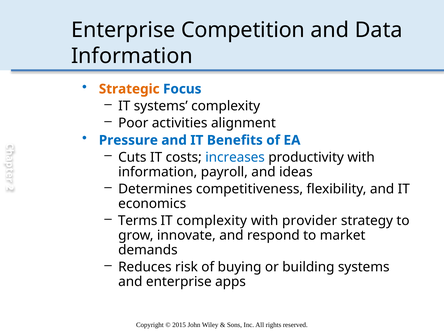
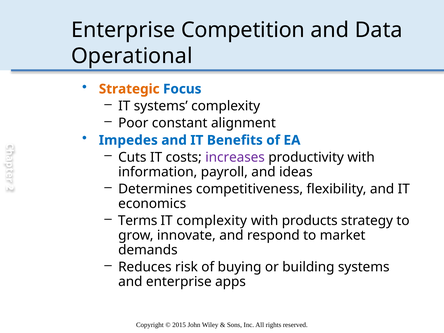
Information: Information -> Operational (132, 56)
activities: activities -> constant (180, 123)
Pressure: Pressure -> Impedes (128, 140)
increases colour: blue -> purple (235, 157)
provider: provider -> products (310, 221)
